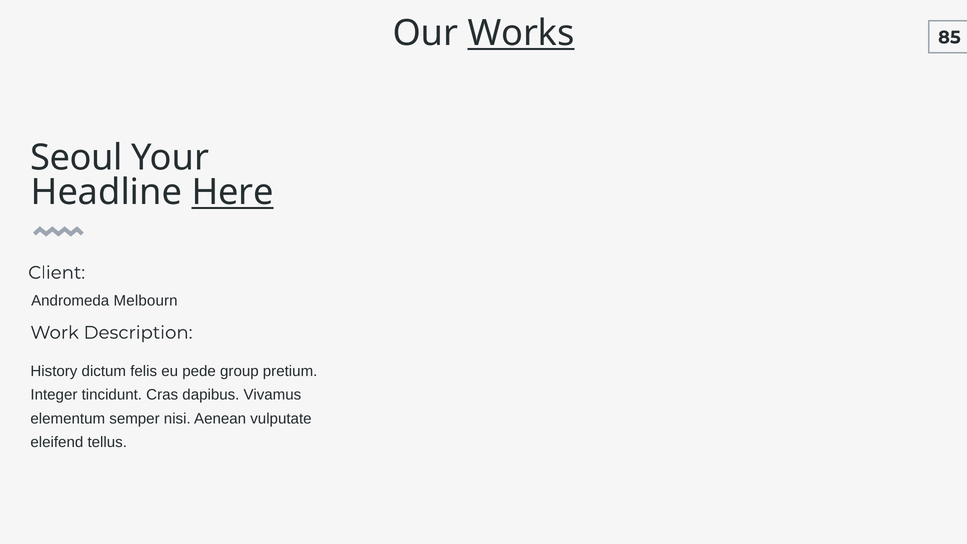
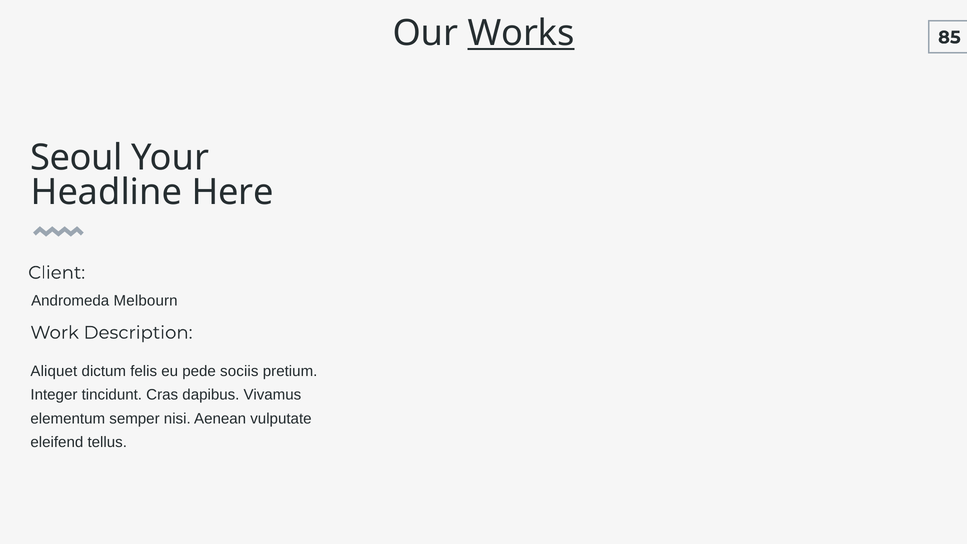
Here underline: present -> none (233, 192)
History: History -> Aliquet (54, 371)
group: group -> sociis (239, 371)
